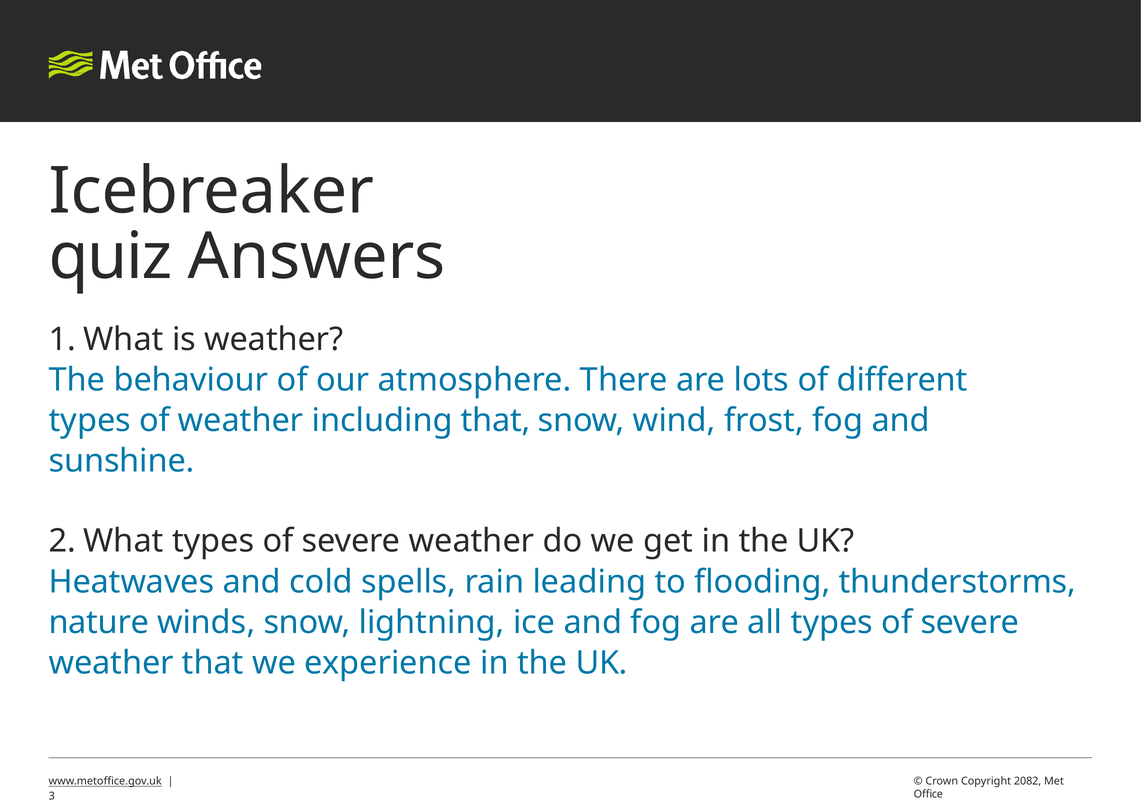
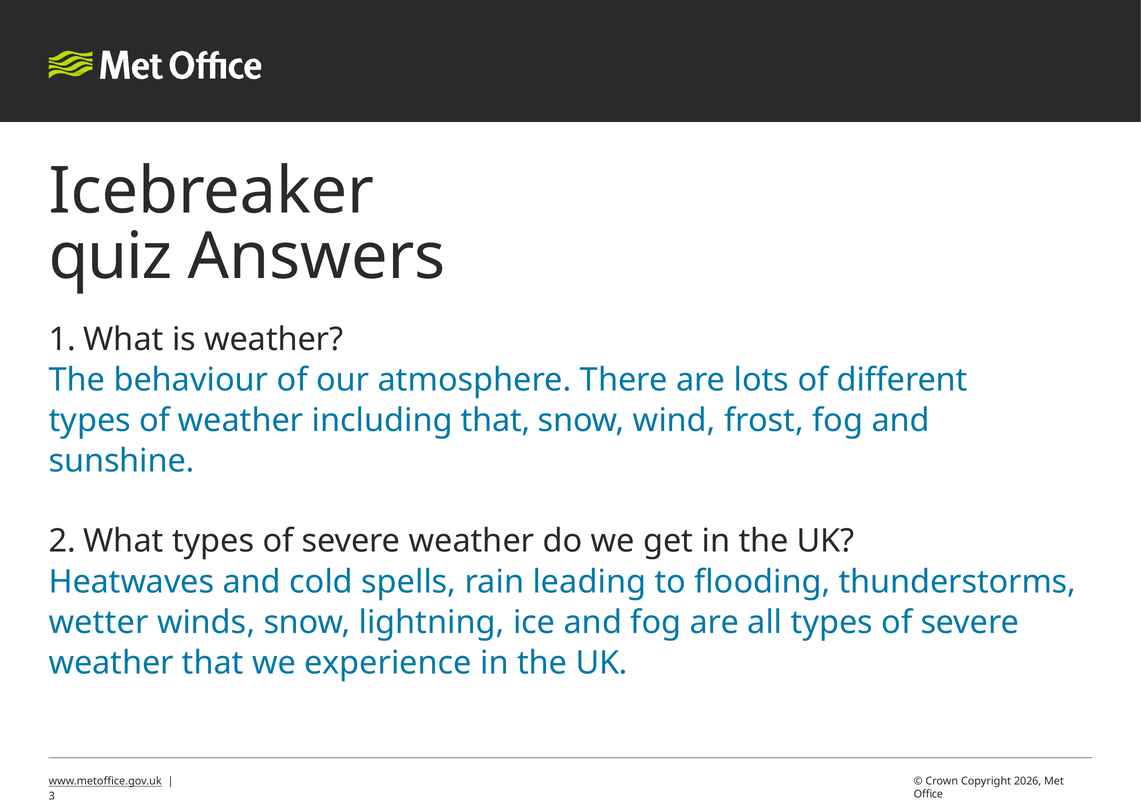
nature: nature -> wetter (99, 622)
2082: 2082 -> 2026 (1028, 781)
